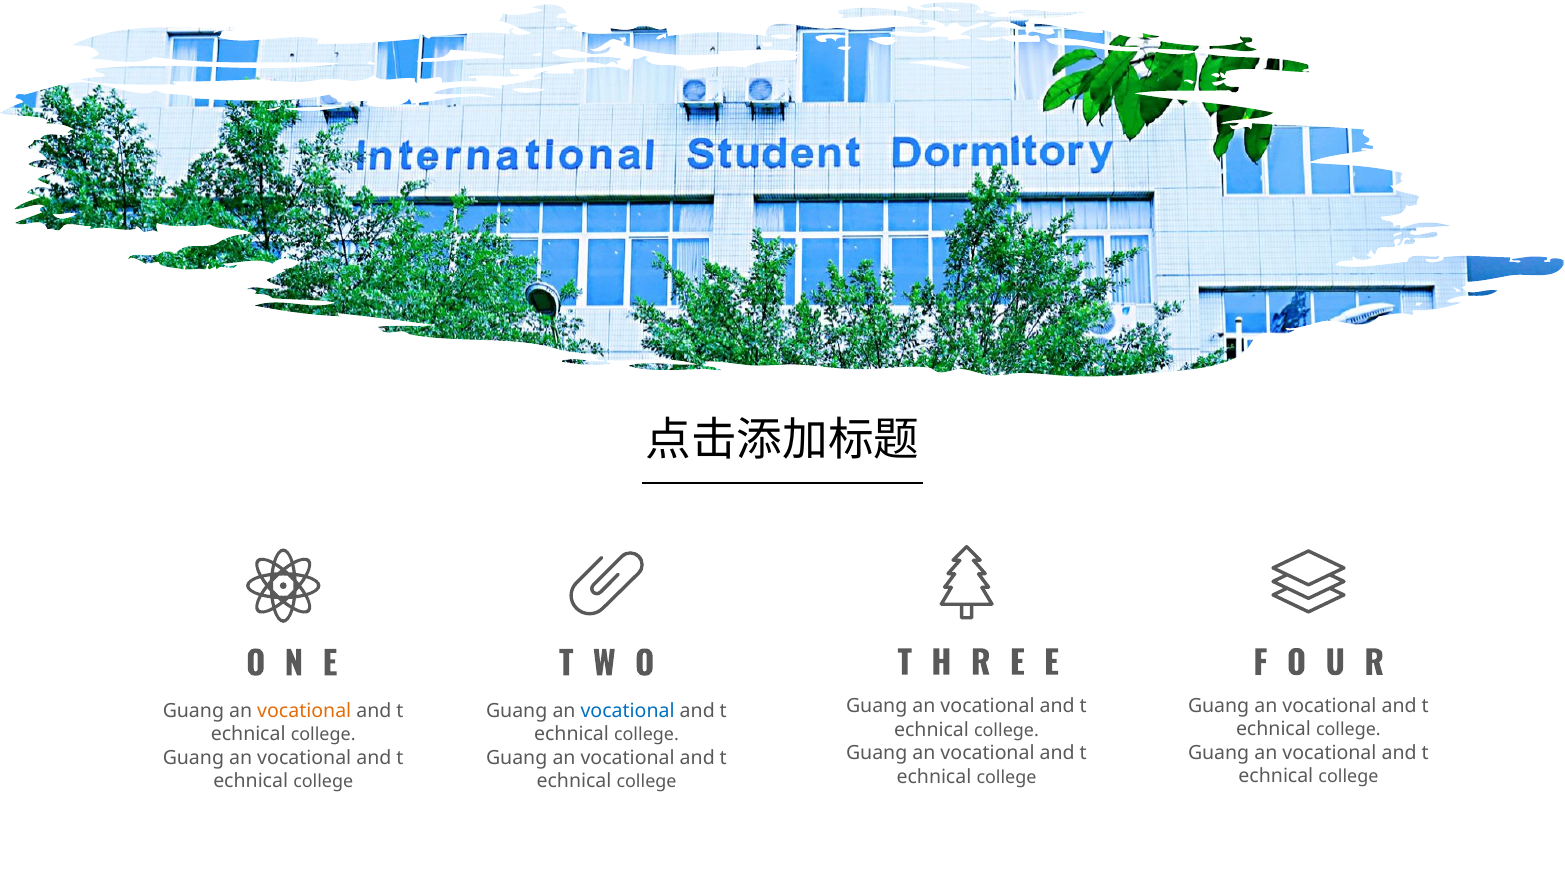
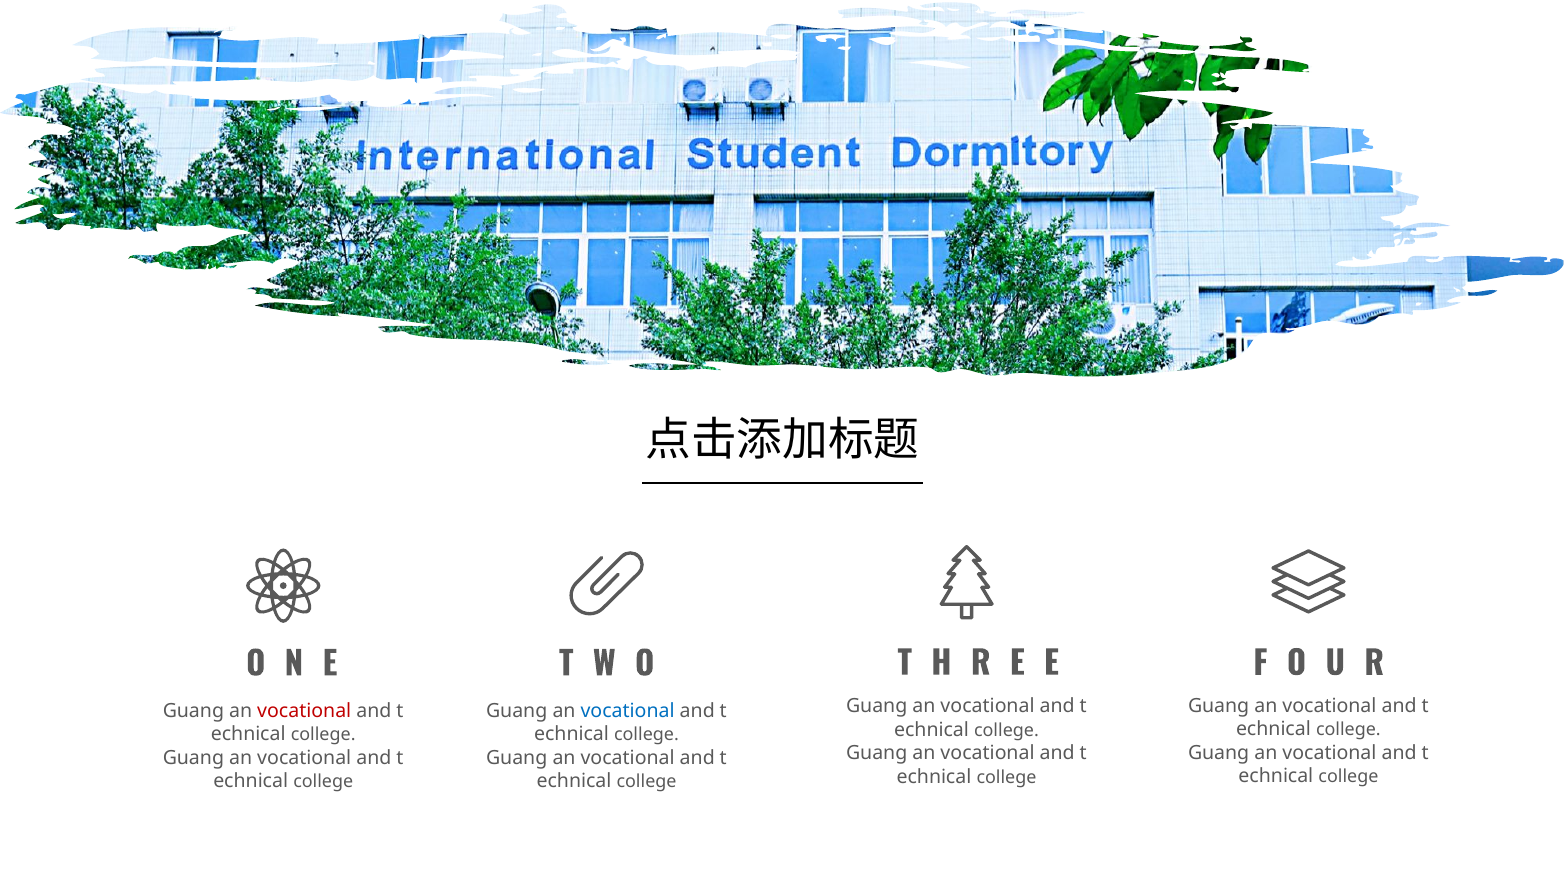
vocational colour: orange -> red (304, 711)
